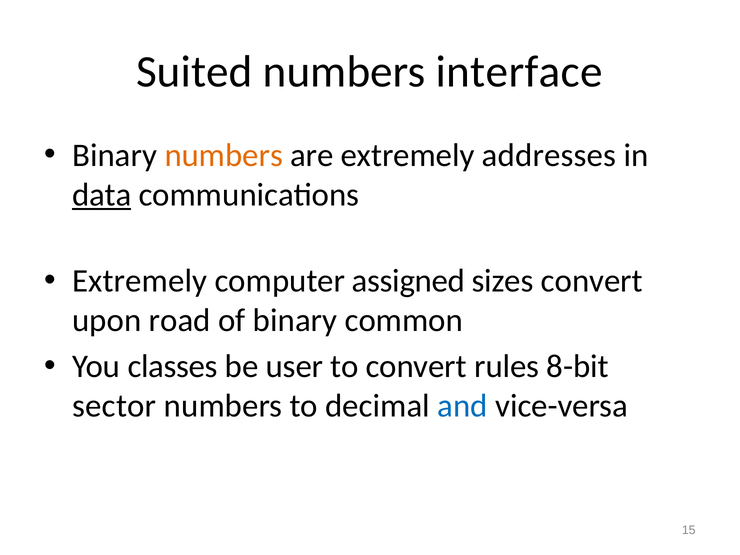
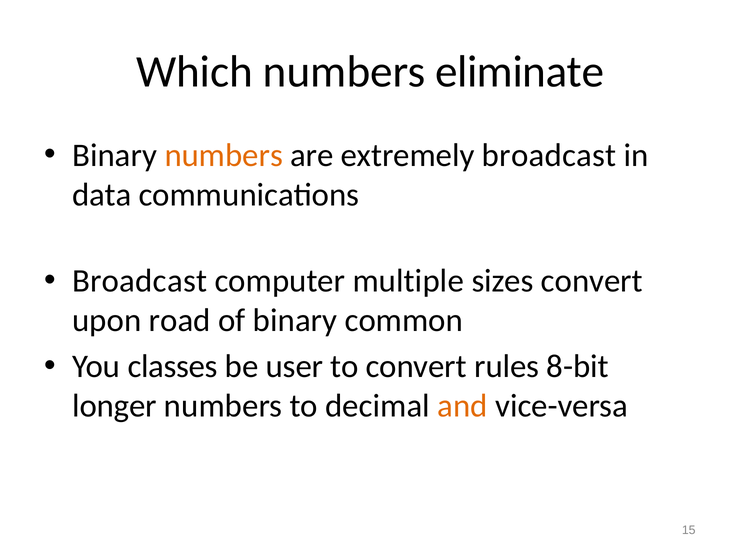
Suited: Suited -> Which (194, 72)
interface: interface -> eliminate (520, 72)
extremely addresses: addresses -> broadcast (549, 155)
data underline: present -> none (102, 195)
Extremely: Extremely -> Broadcast (140, 281)
assigned: assigned -> multiple (408, 281)
sector: sector -> longer (114, 406)
and colour: blue -> orange (462, 406)
